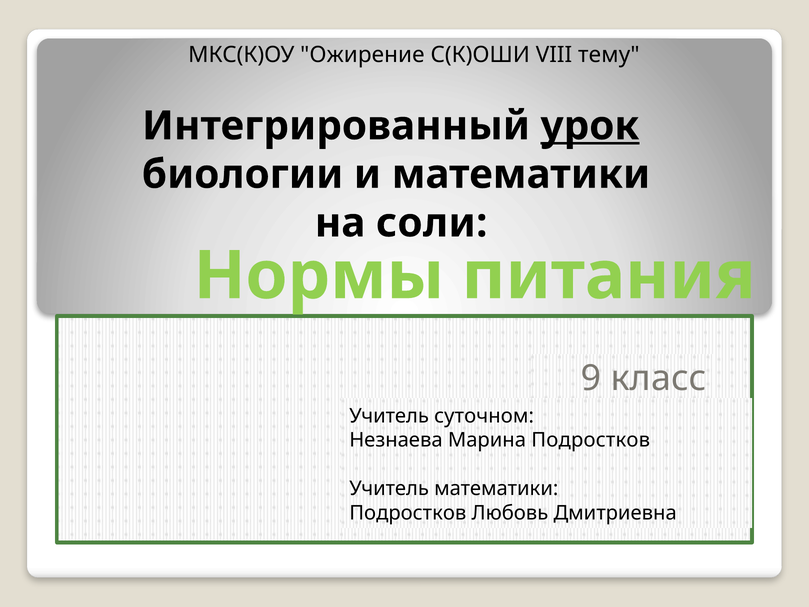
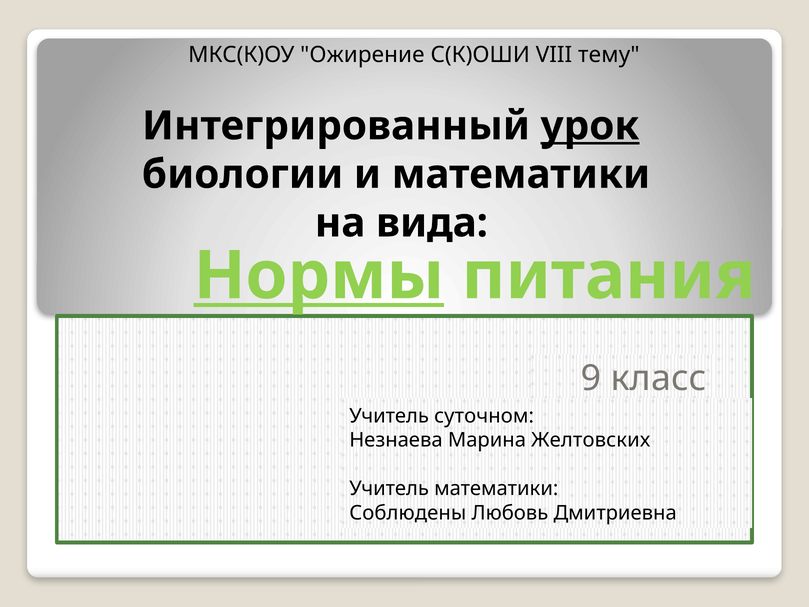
соли: соли -> вида (432, 223)
Нормы underline: none -> present (319, 276)
Марина Подростков: Подростков -> Желтовских (591, 440)
Подростков: Подростков -> Соблюдены (408, 513)
